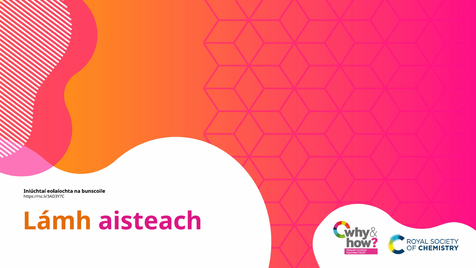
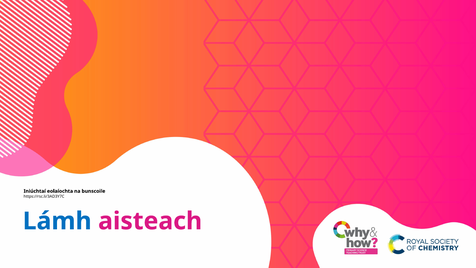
Lámh colour: orange -> blue (57, 221)
